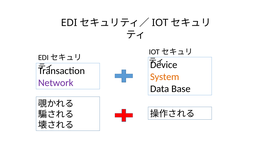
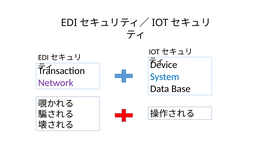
System colour: orange -> blue (165, 77)
